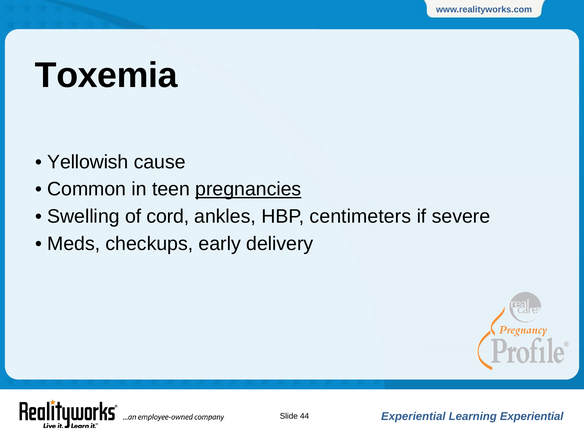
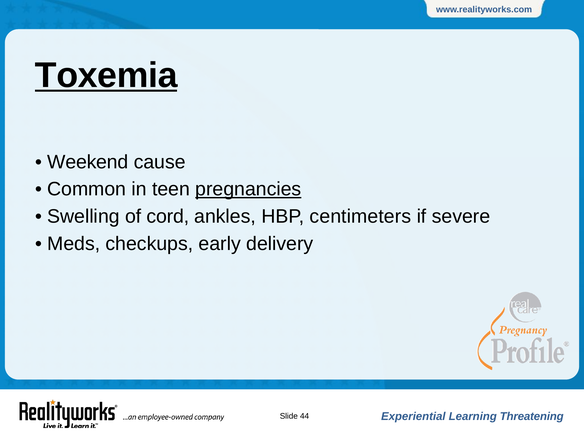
Toxemia underline: none -> present (106, 75)
Yellowish: Yellowish -> Weekend (88, 162)
Learning Experiential: Experiential -> Threatening (532, 416)
